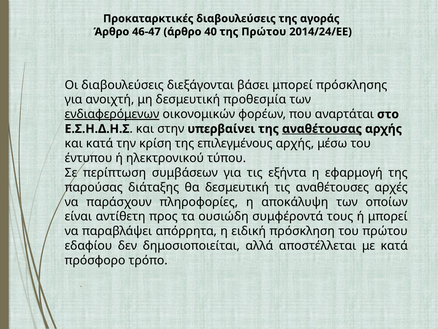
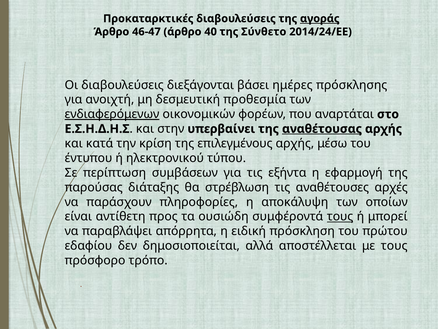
αγοράς underline: none -> present (320, 19)
της Πρώτου: Πρώτου -> Σύνθετο (264, 32)
βάσει μπορεί: μπορεί -> ημέρες (293, 85)
θα δεσμευτική: δεσμευτική -> στρέβλωση (237, 187)
τους underline: none -> present (340, 216)
με κατά: κατά -> τους (394, 246)
